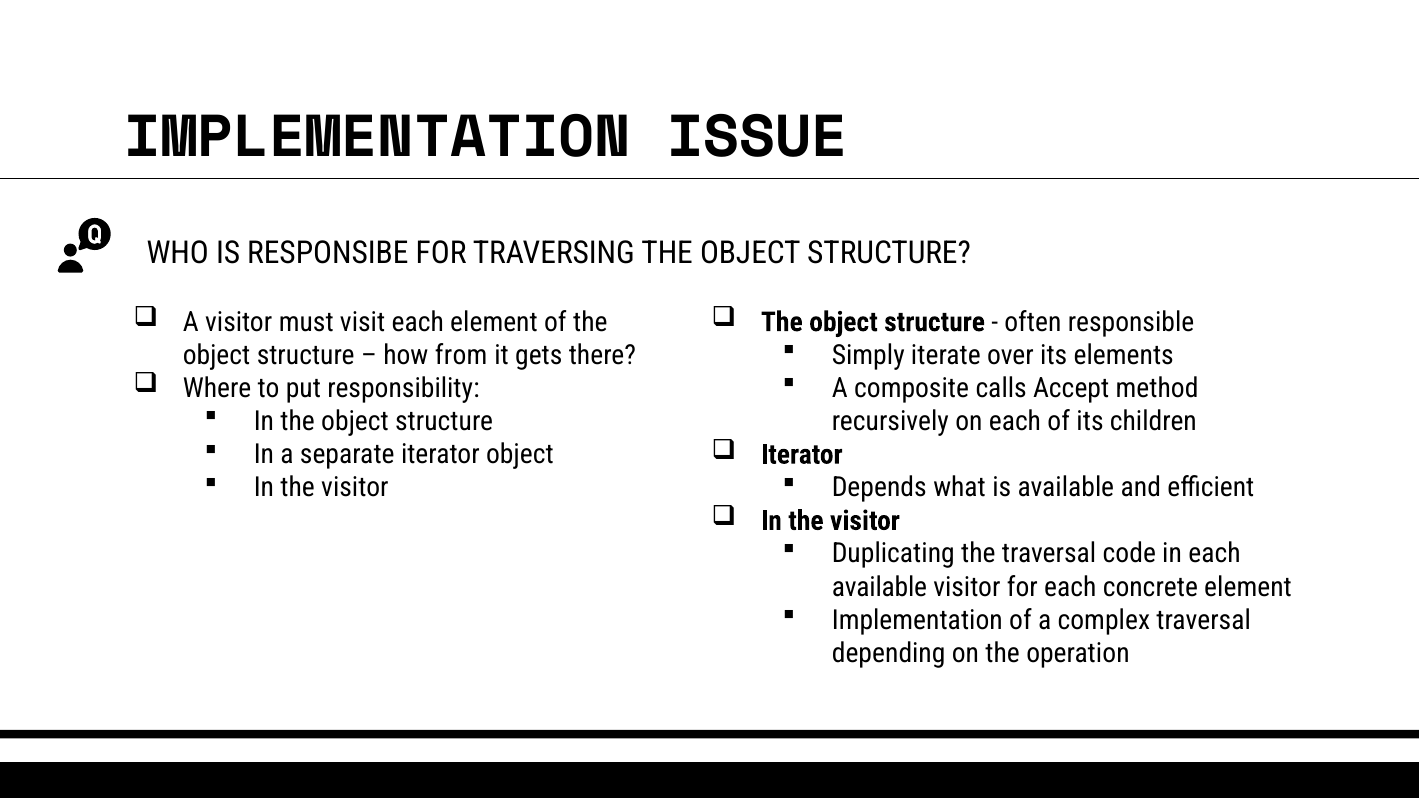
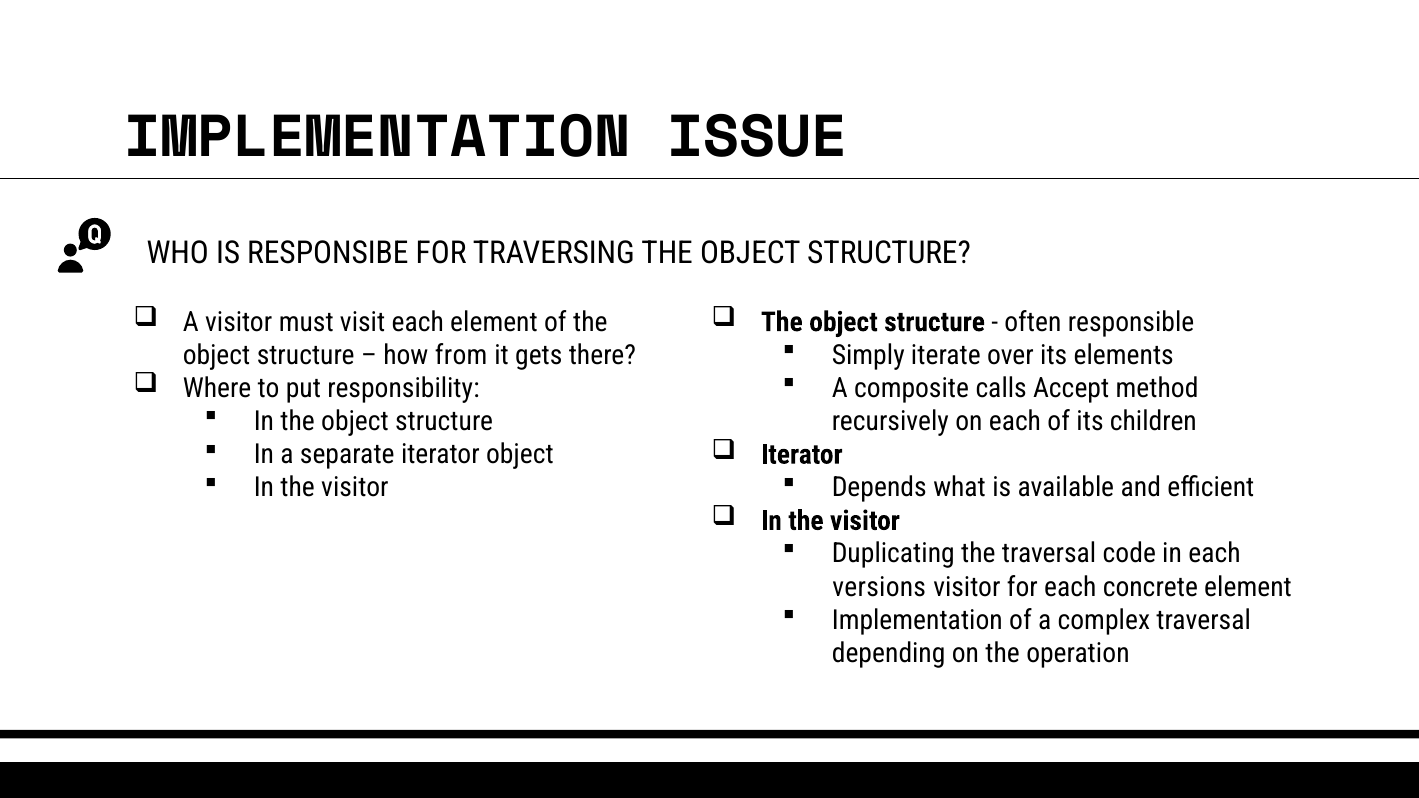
available: available -> versions (879, 587)
